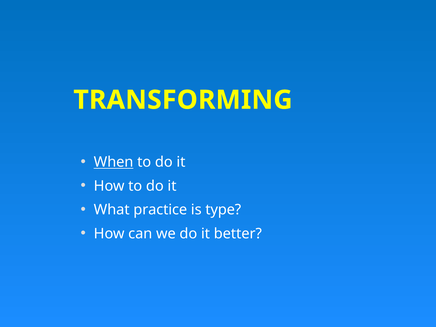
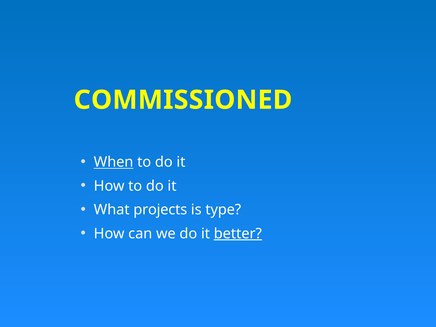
TRANSFORMING: TRANSFORMING -> COMMISSIONED (183, 100)
practice: practice -> projects (160, 210)
better underline: none -> present (238, 234)
